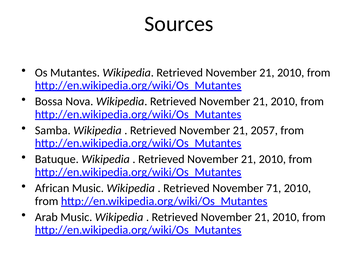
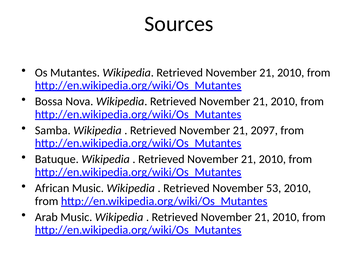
2057: 2057 -> 2097 (264, 130)
71: 71 -> 53 (274, 188)
